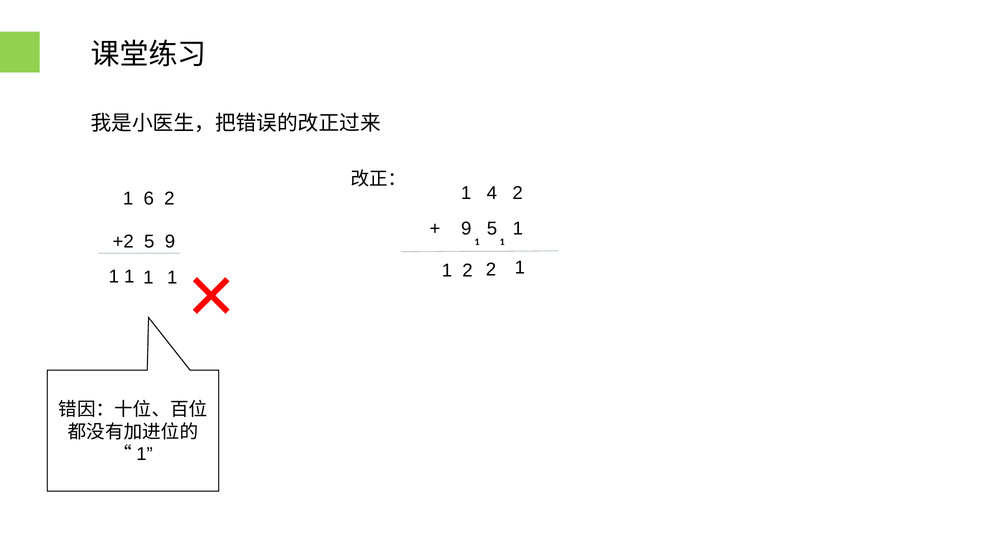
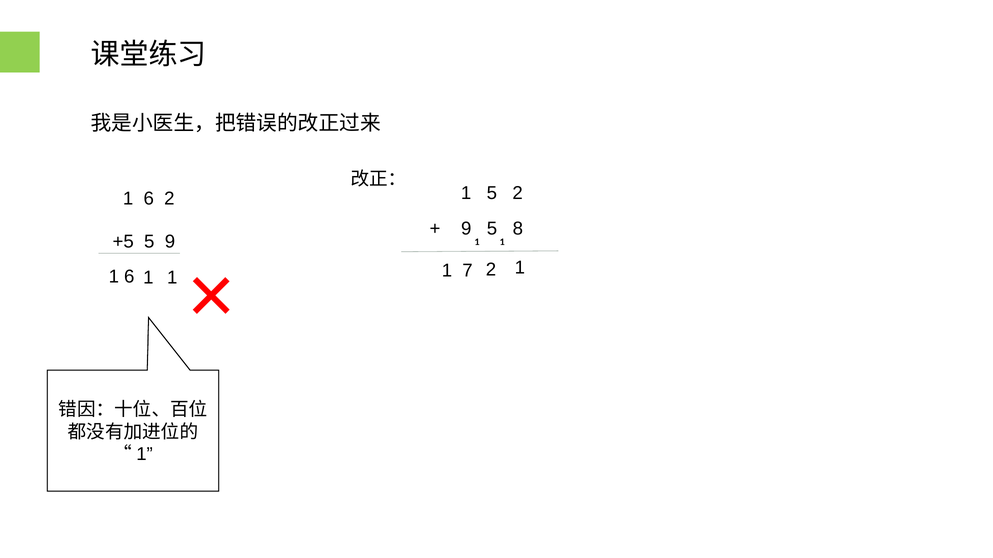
1 4: 4 -> 5 (492, 193)
5 1: 1 -> 8 (518, 229)
+2: +2 -> +5 (123, 242)
1 2: 2 -> 7 (468, 271)
1: 1 -> 6 (129, 277)
